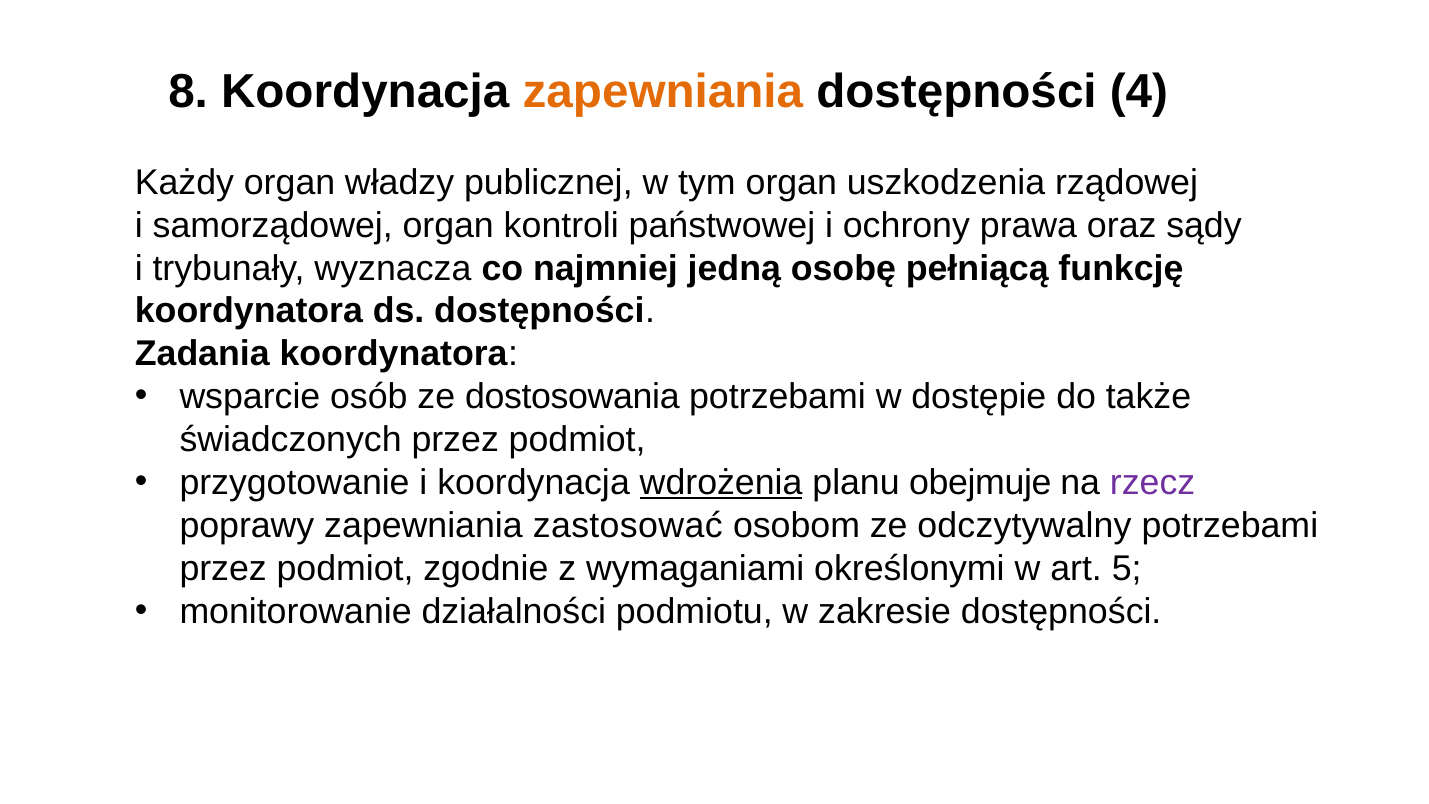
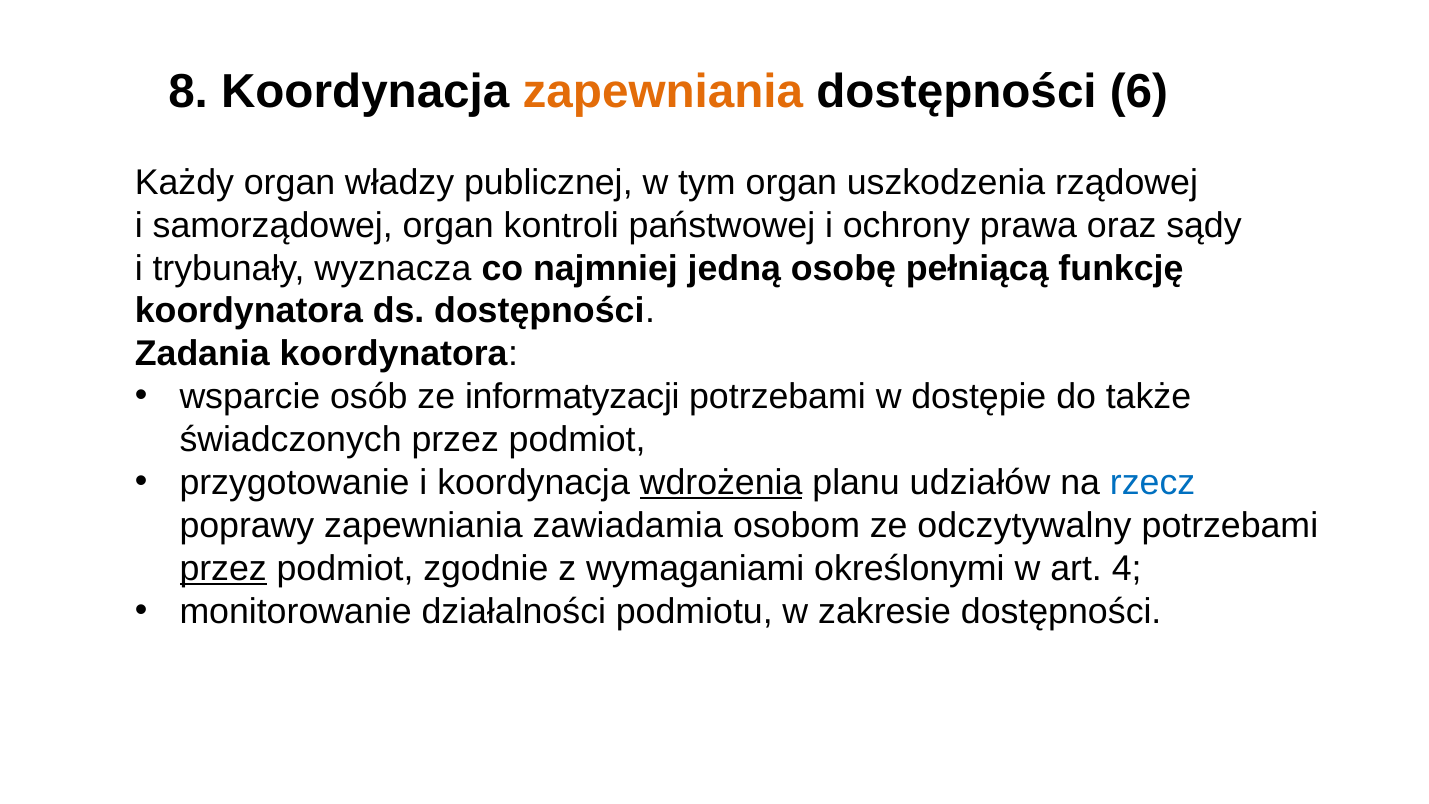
4: 4 -> 6 (1139, 92)
dostosowania: dostosowania -> informatyzacji (572, 397)
obejmuje: obejmuje -> udziałów (980, 483)
rzecz colour: purple -> blue (1153, 483)
zastosować: zastosować -> zawiadamia (628, 525)
przez underline: none -> present (223, 568)
5: 5 -> 4 (1127, 568)
